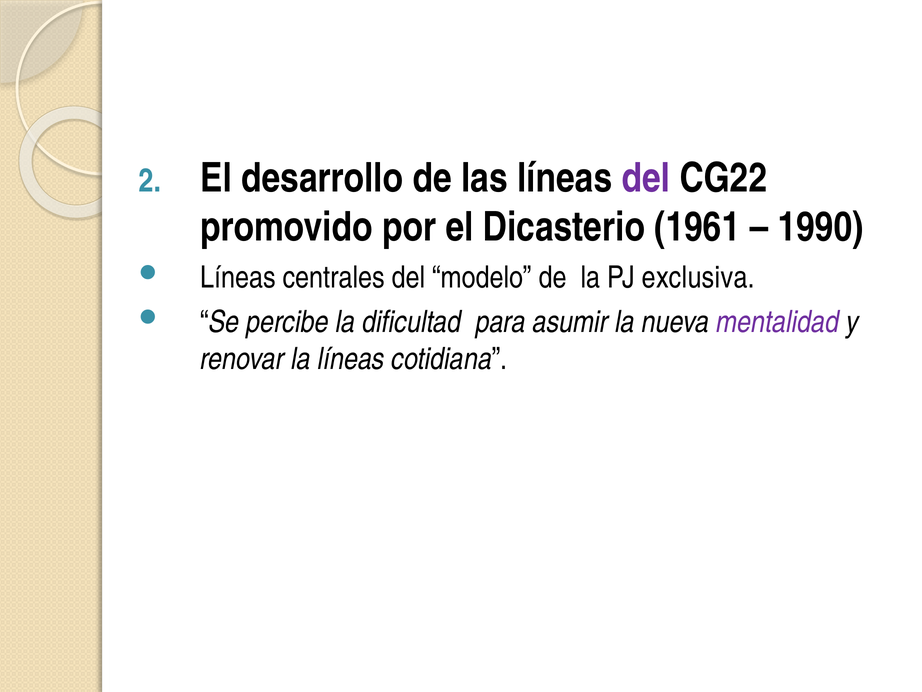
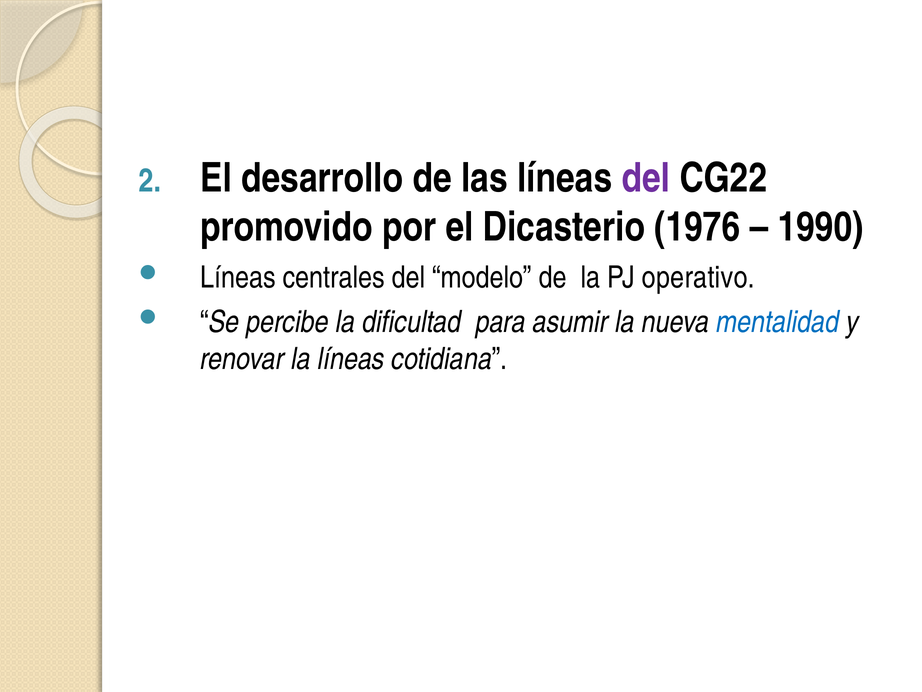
1961: 1961 -> 1976 (697, 227)
exclusiva: exclusiva -> operativo (698, 277)
mentalidad colour: purple -> blue (778, 322)
